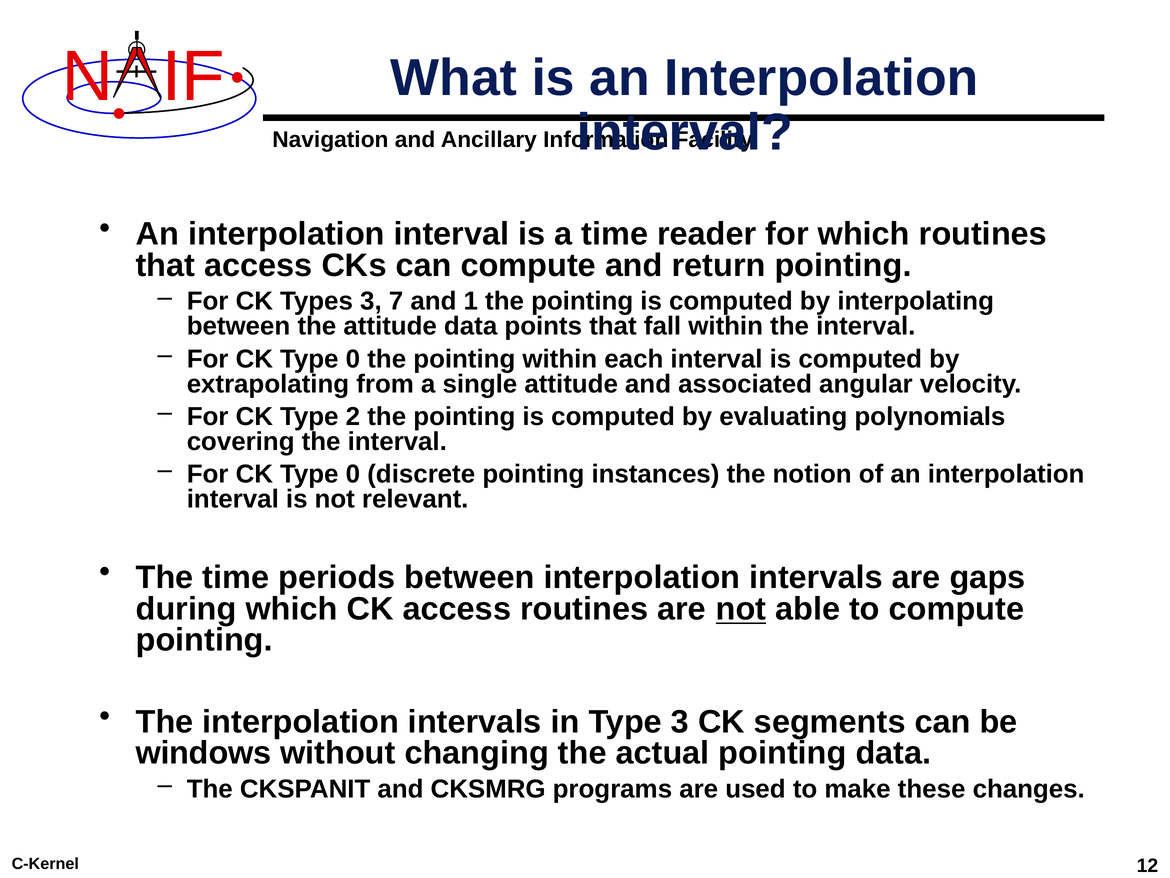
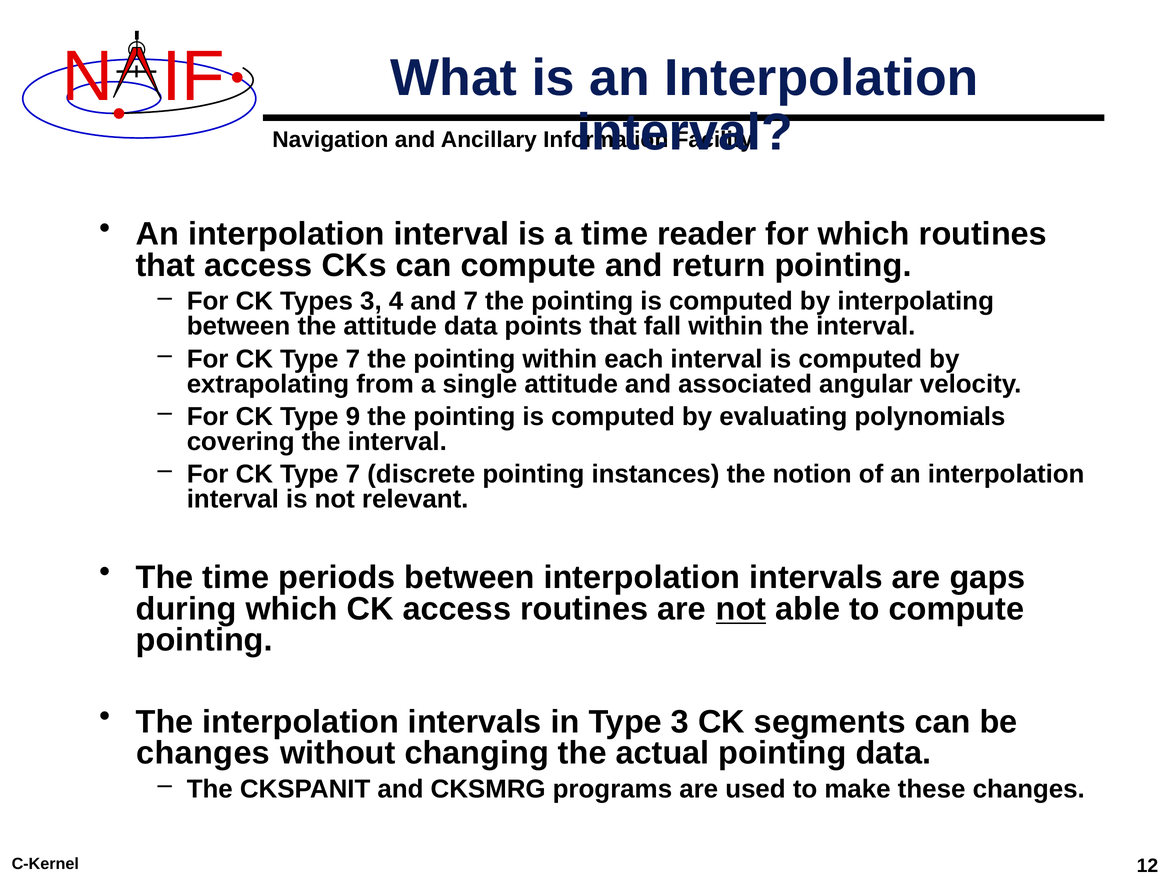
7: 7 -> 4 (396, 301)
and 1: 1 -> 7 (471, 301)
0: 0 -> 7 (353, 359)
2: 2 -> 9 (353, 417)
0: 0 -> 7 (353, 474)
windows: windows -> changes (203, 753)
